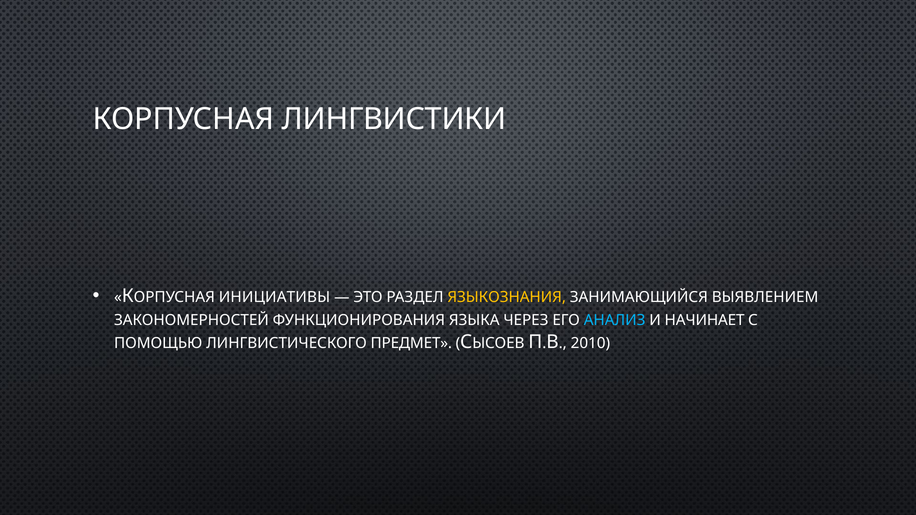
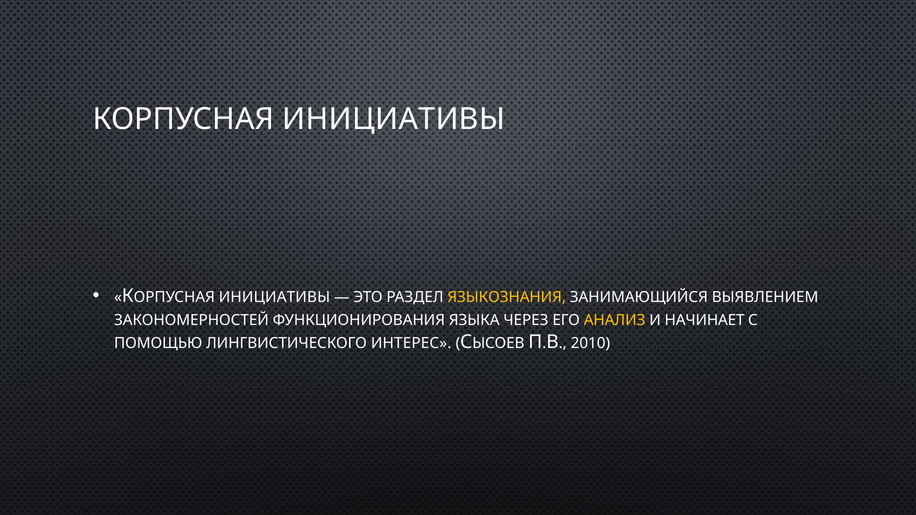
КОРПУСНАЯ ЛИНГВИСТИКИ: ЛИНГВИСТИКИ -> ИНИЦИАТИВЫ (394, 119)
АНАЛИЗ colour: light blue -> yellow (615, 320)
ПРЕДМЕТ: ПРЕДМЕТ -> ИНТЕРЕС (411, 343)
